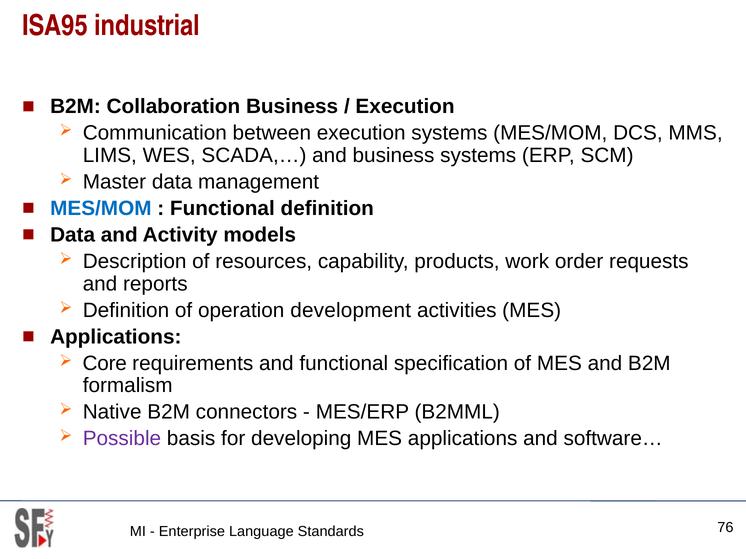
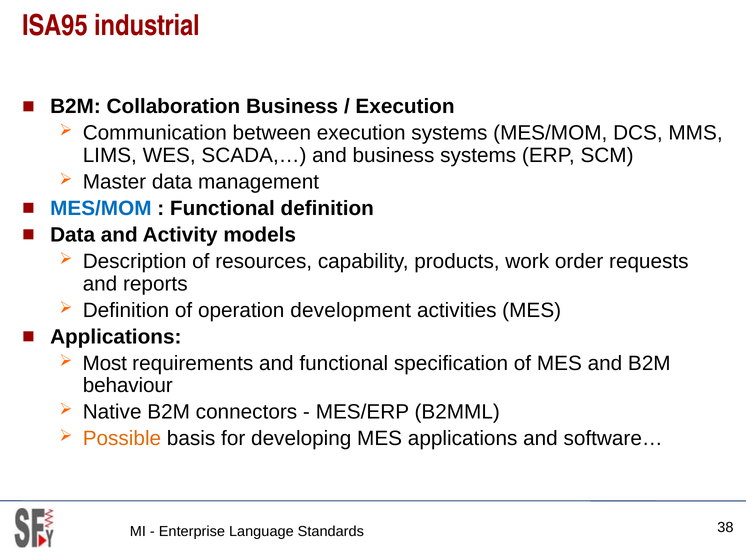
Core: Core -> Most (105, 364)
formalism: formalism -> behaviour (128, 386)
Possible colour: purple -> orange (122, 439)
76: 76 -> 38 (725, 528)
